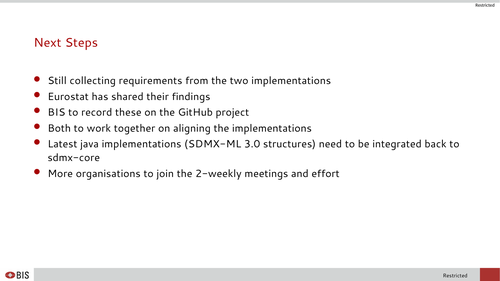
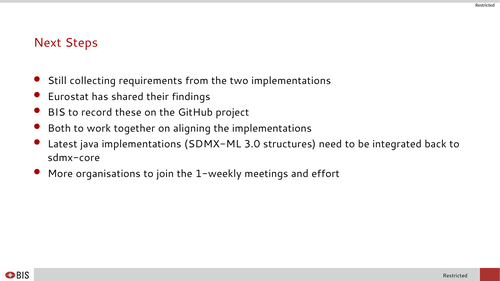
2-weekly: 2-weekly -> 1-weekly (218, 174)
